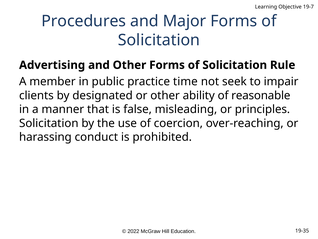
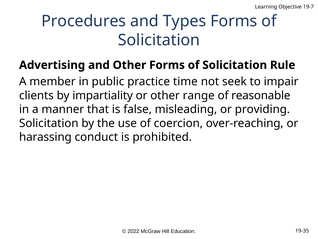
Major: Major -> Types (185, 21)
designated: designated -> impartiality (103, 95)
ability: ability -> range (199, 95)
principles: principles -> providing (262, 109)
